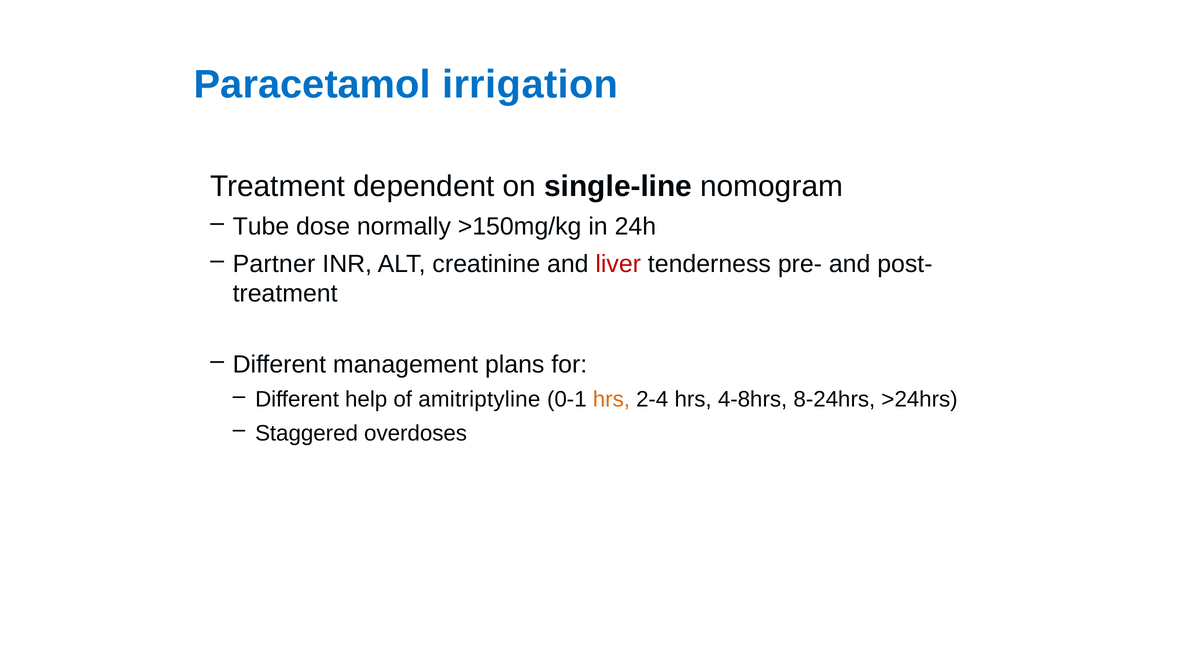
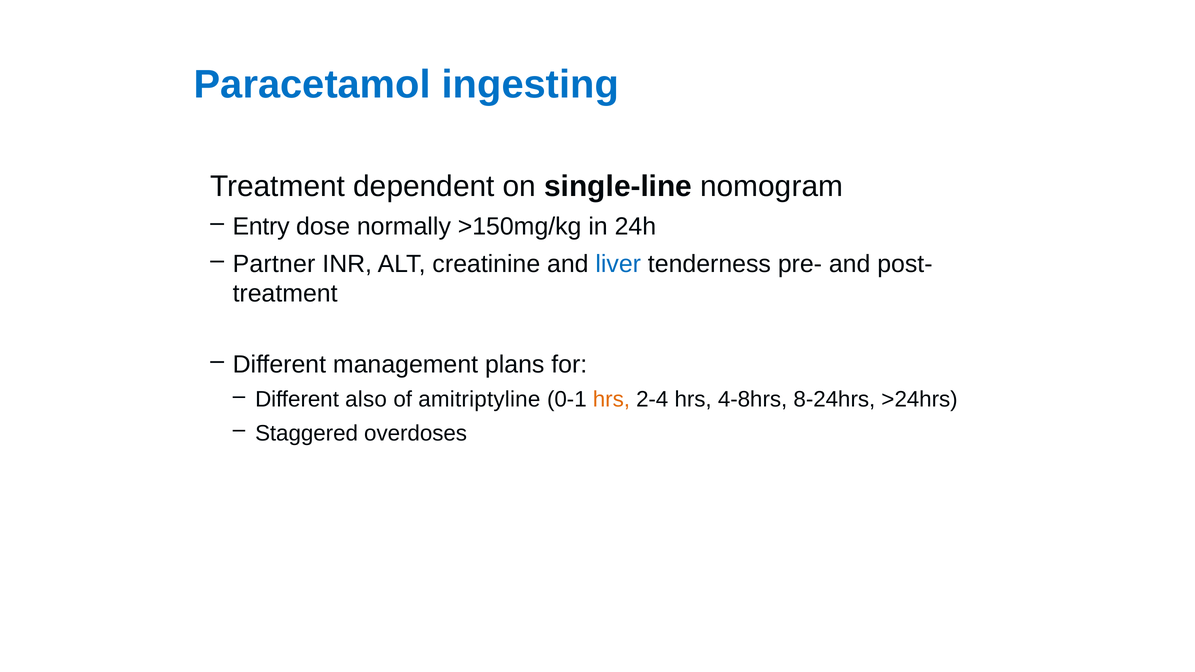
irrigation: irrigation -> ingesting (530, 85)
Tube: Tube -> Entry (261, 227)
liver colour: red -> blue (618, 264)
help: help -> also (366, 400)
